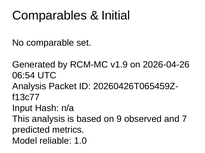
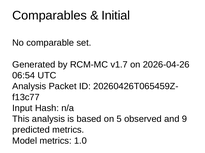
v1.9: v1.9 -> v1.7 (119, 65)
9: 9 -> 5 (119, 120)
7: 7 -> 9 (185, 120)
Model reliable: reliable -> metrics (56, 141)
